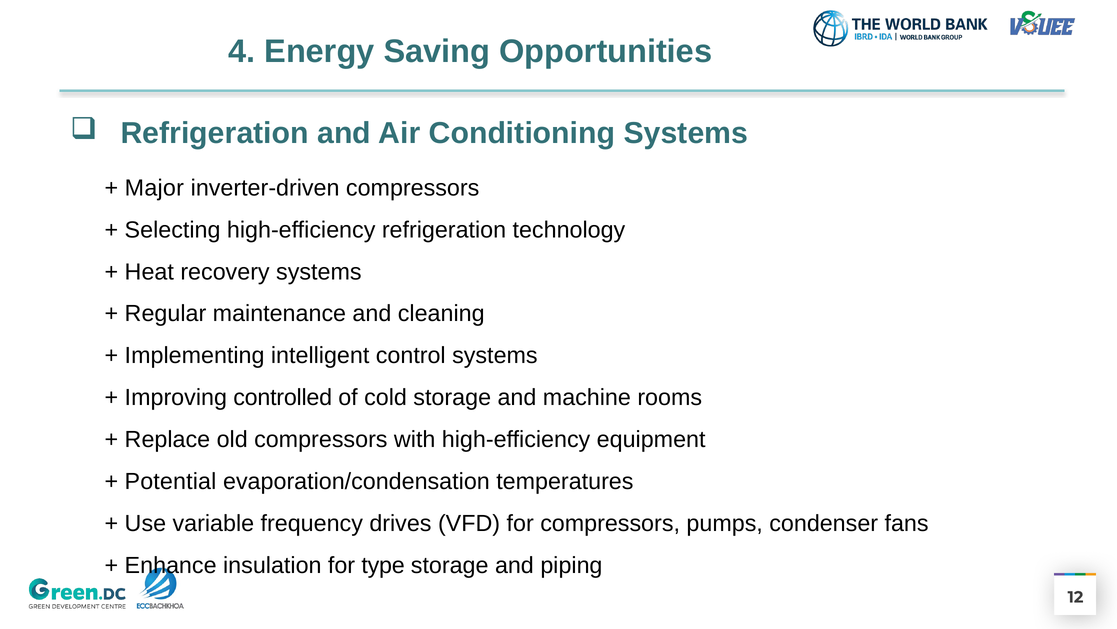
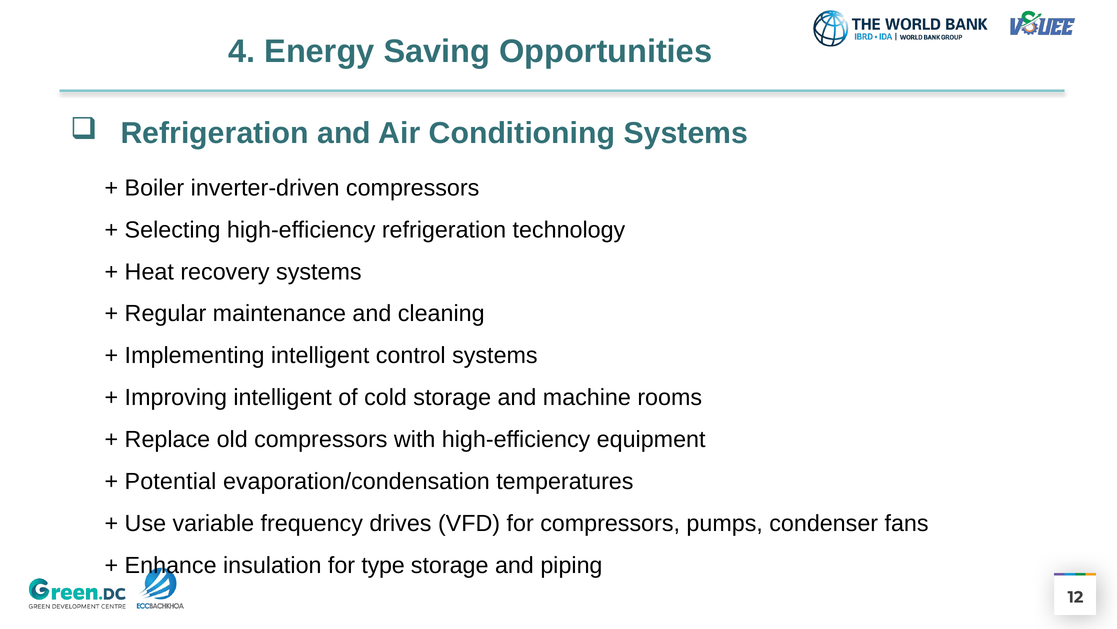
Major: Major -> Boiler (154, 188)
Improving controlled: controlled -> intelligent (283, 397)
